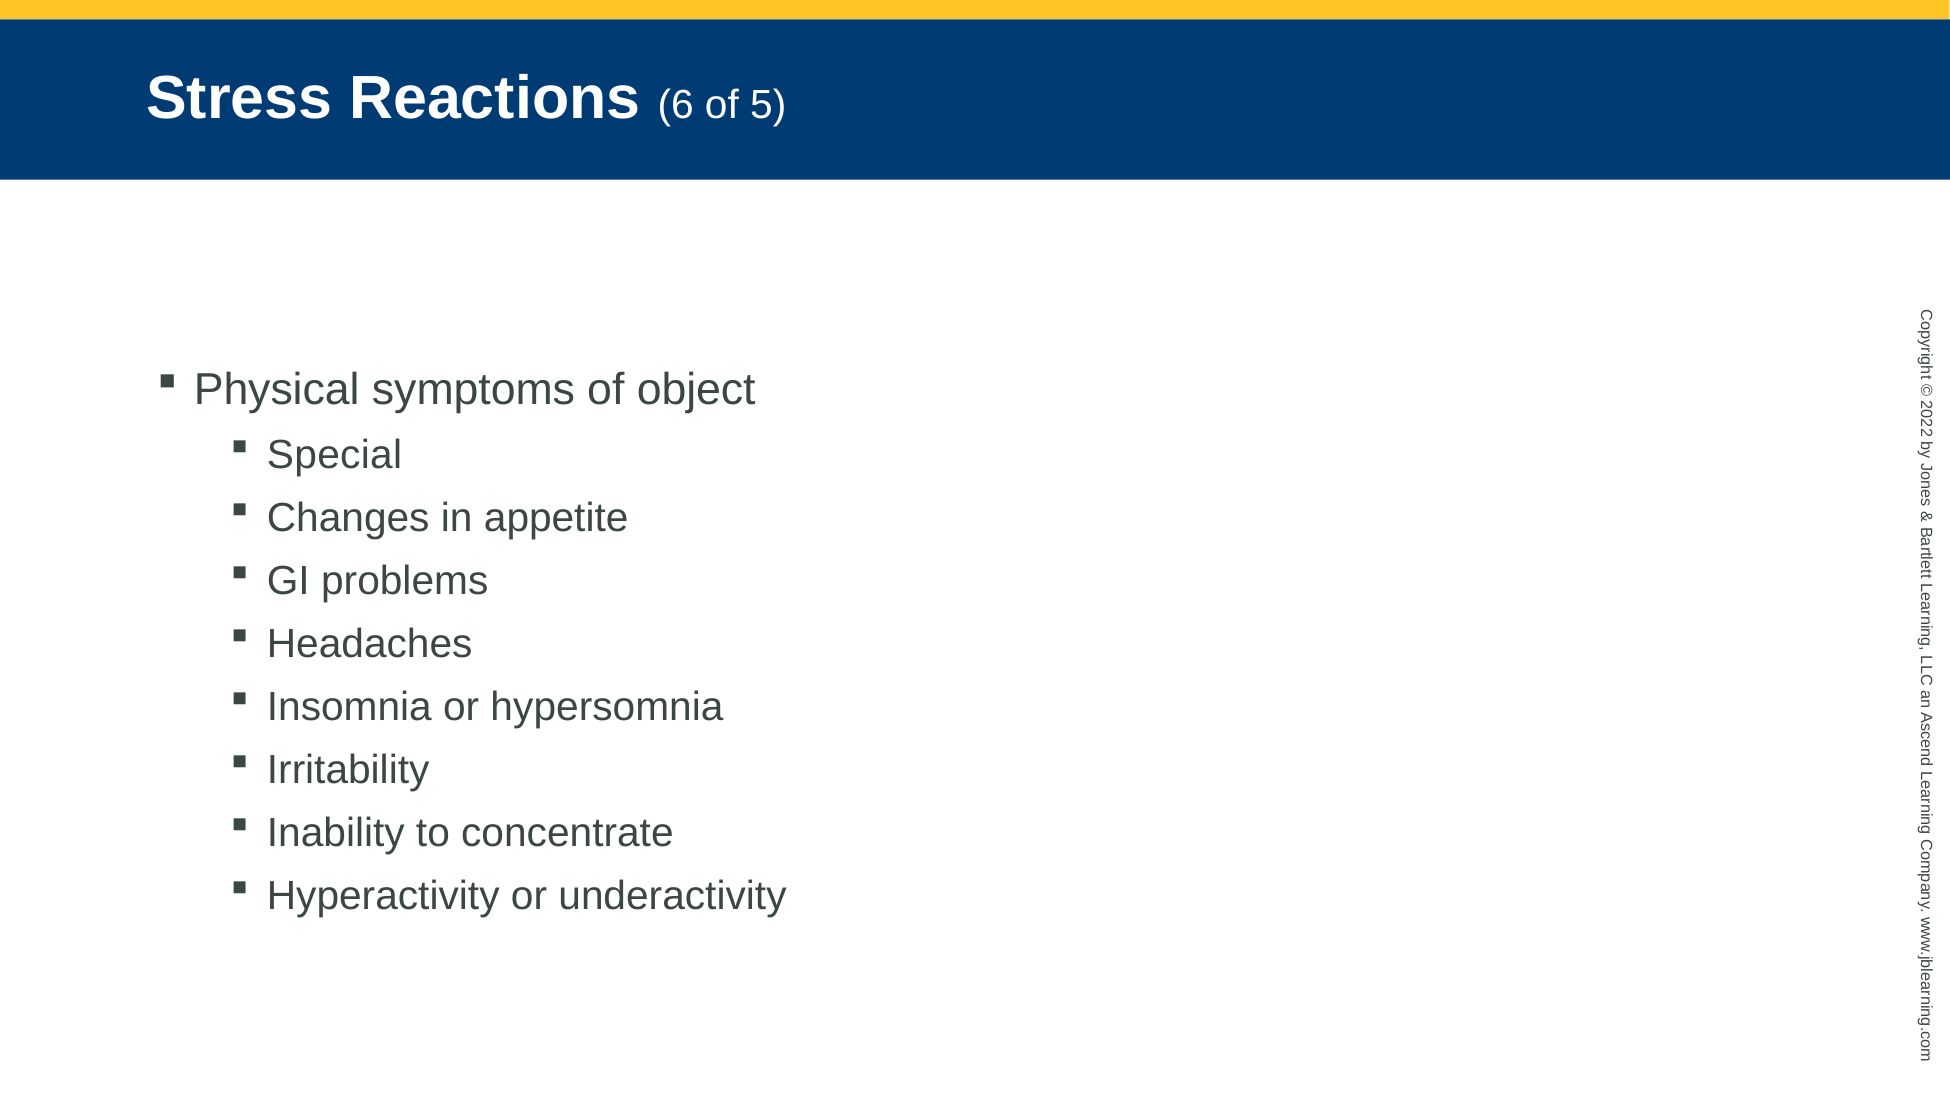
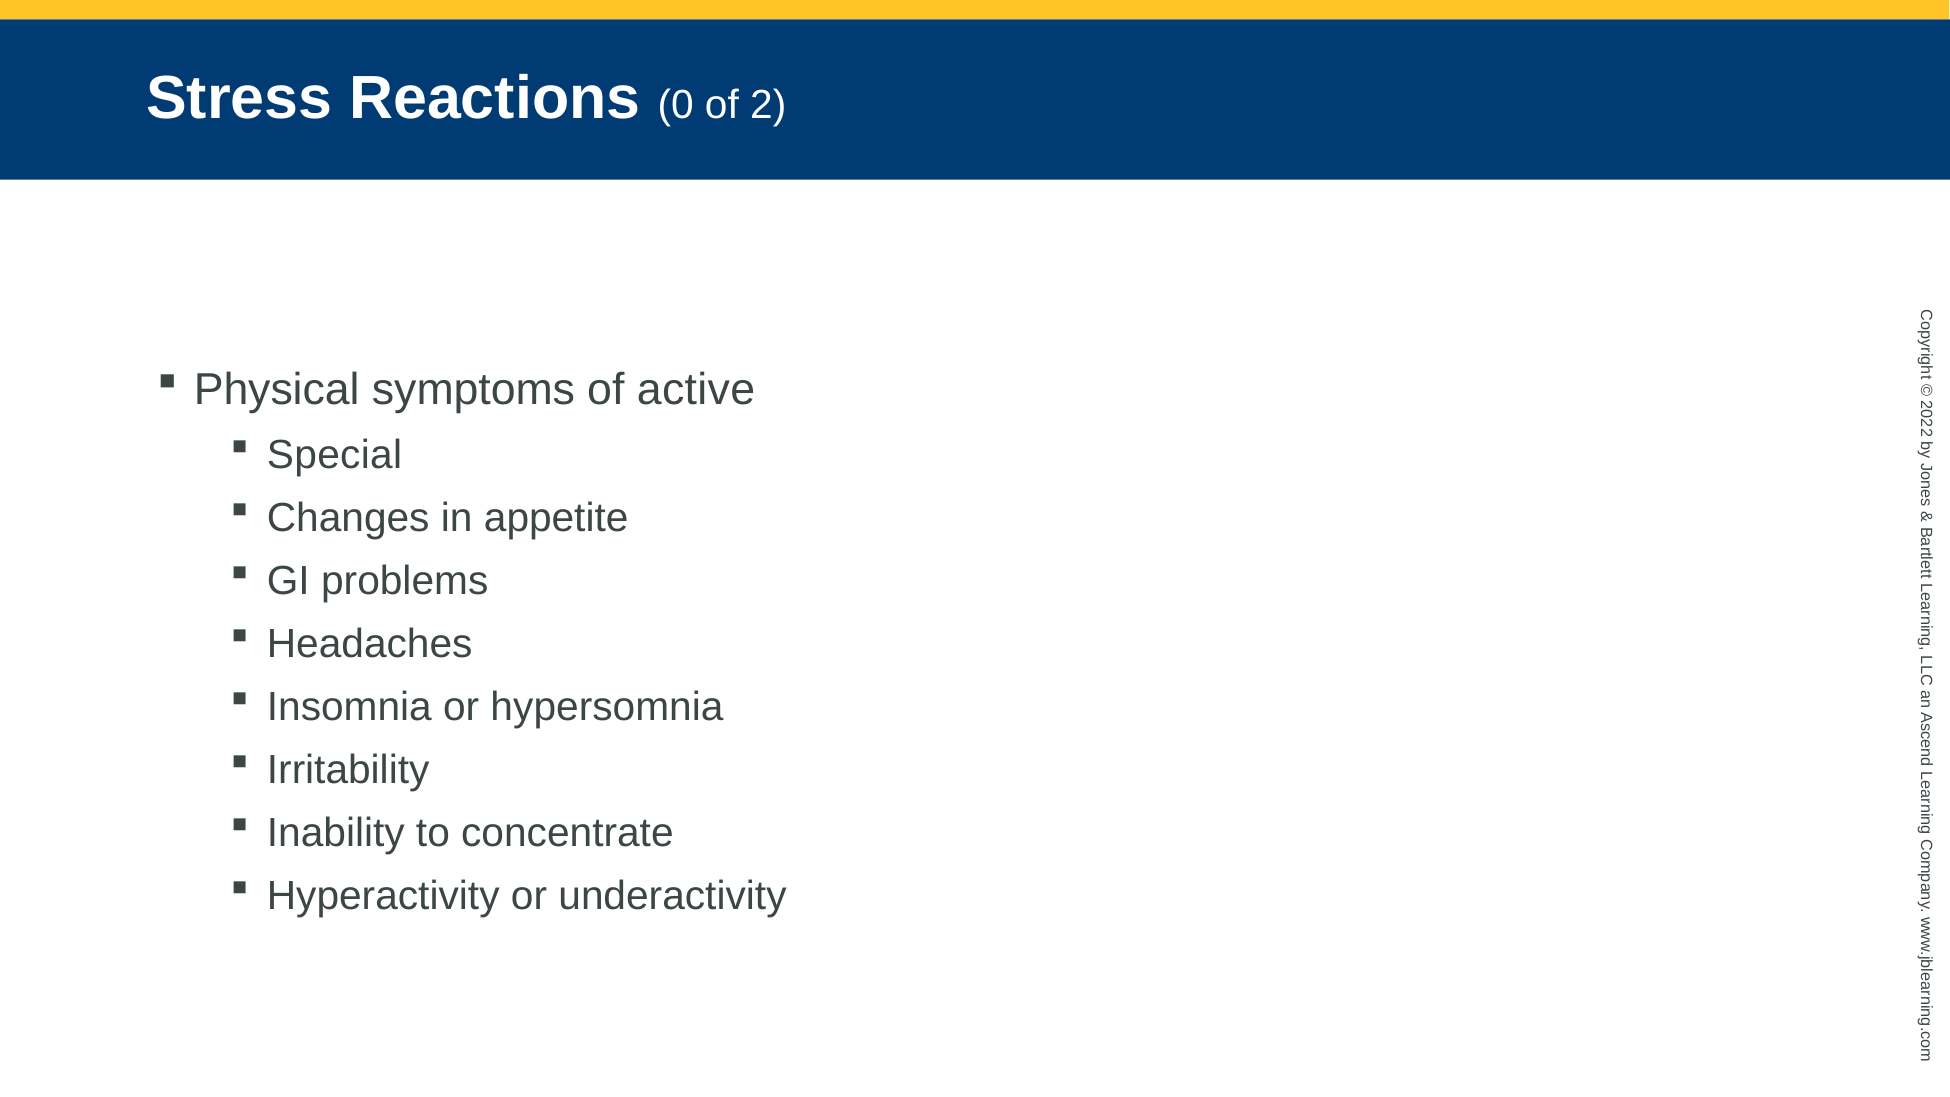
Reactions 6: 6 -> 0 (676, 105)
of 5: 5 -> 2 (768, 105)
object: object -> active (696, 390)
